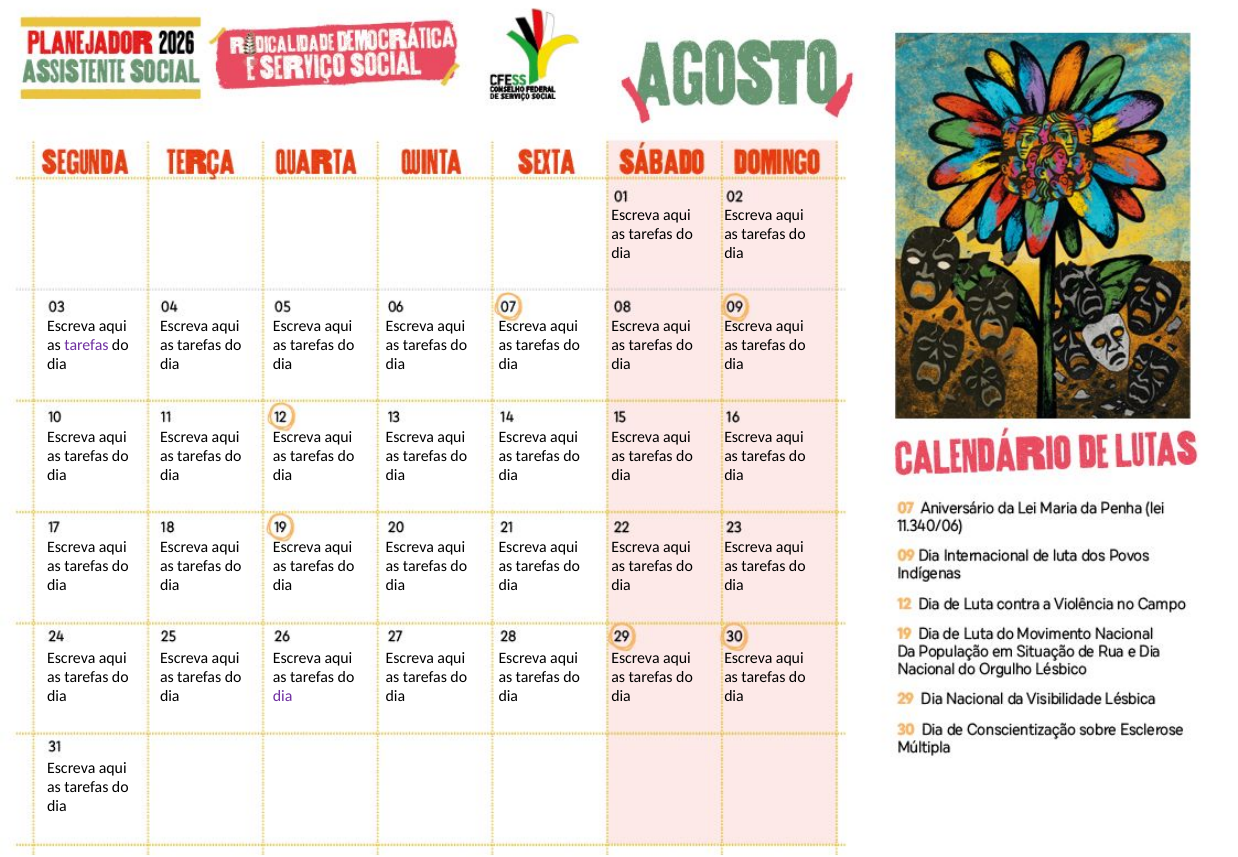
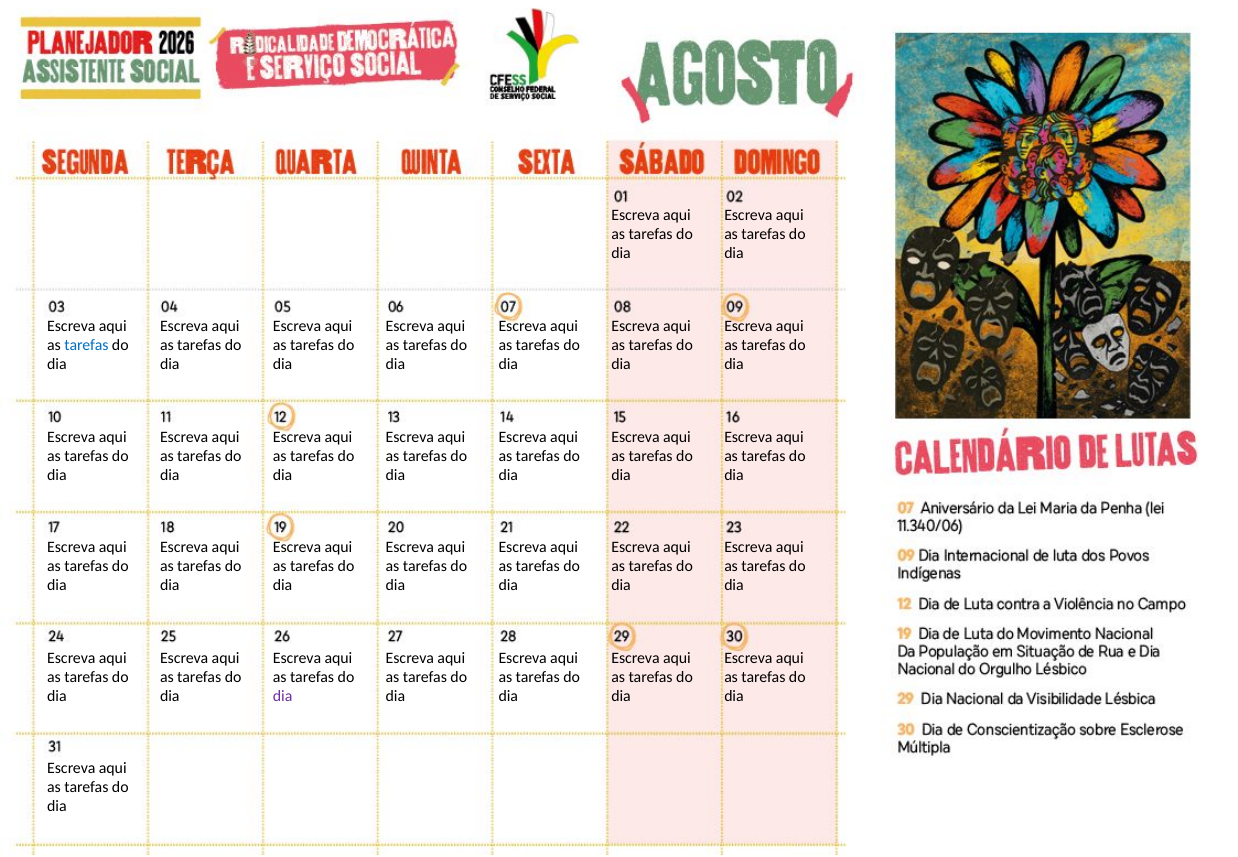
tarefas colour: purple -> blue (86, 346)
